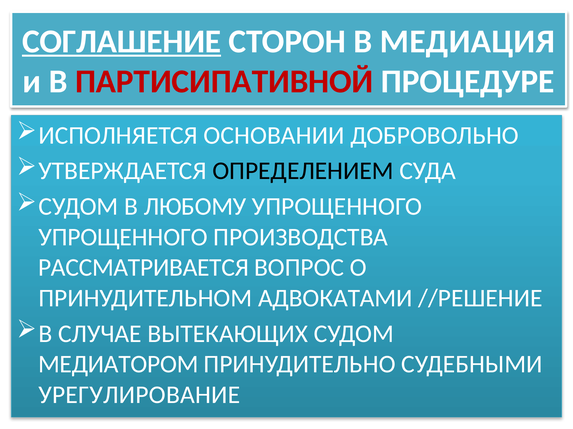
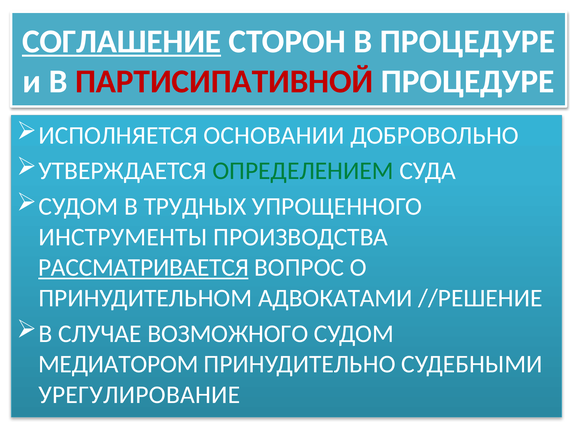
В МЕДИАЦИЯ: МЕДИАЦИЯ -> ПРОЦЕДУРЕ (467, 41)
ОПРЕДЕЛЕНИЕМ colour: black -> green (303, 171)
ЛЮБОМУ: ЛЮБОМУ -> ТРУДНЫХ (195, 207)
УПРОЩЕННОГО: УПРОЩЕННОГО -> ИНСТРУМЕНТЫ (123, 237)
РАССМАТРИВАЕТСЯ underline: none -> present (143, 268)
ВЫТЕКАЮЩИХ: ВЫТЕКАЮЩИХ -> ВОЗМОЖНОГО (228, 334)
